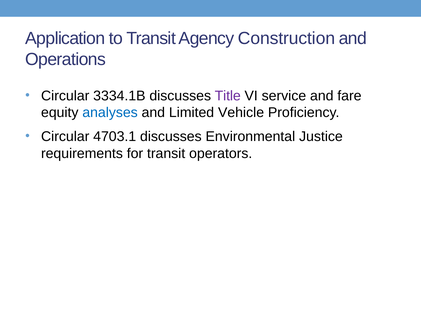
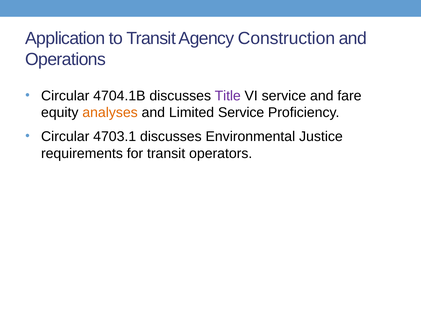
3334.1B: 3334.1B -> 4704.1B (119, 96)
analyses colour: blue -> orange (110, 113)
Limited Vehicle: Vehicle -> Service (241, 113)
